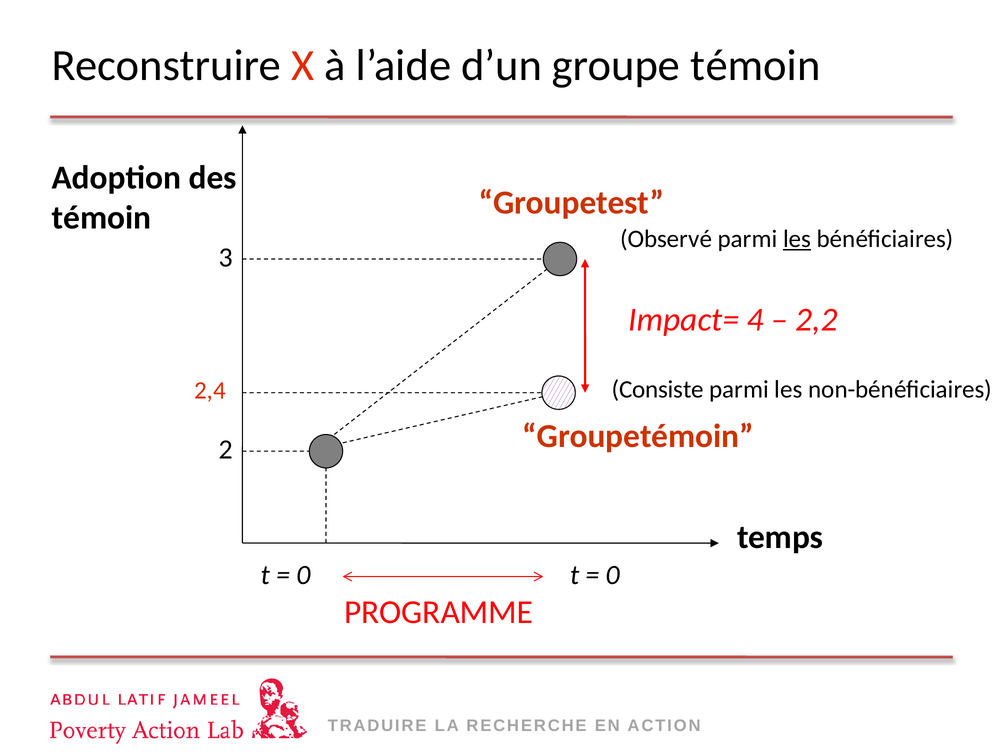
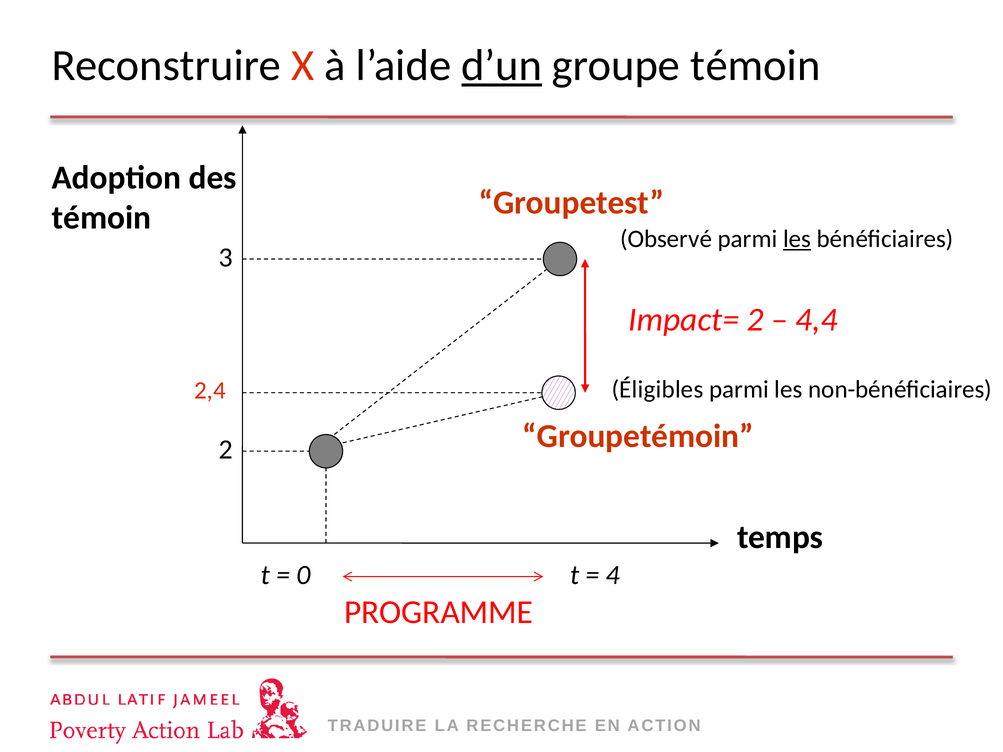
d’un underline: none -> present (502, 66)
Impact= 4: 4 -> 2 (755, 320)
2,2: 2,2 -> 4,4 (816, 320)
Consiste: Consiste -> Éligibles (658, 389)
0: 0 -> 4 (613, 575)
